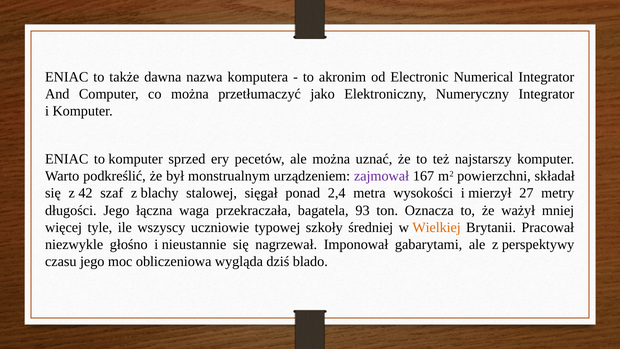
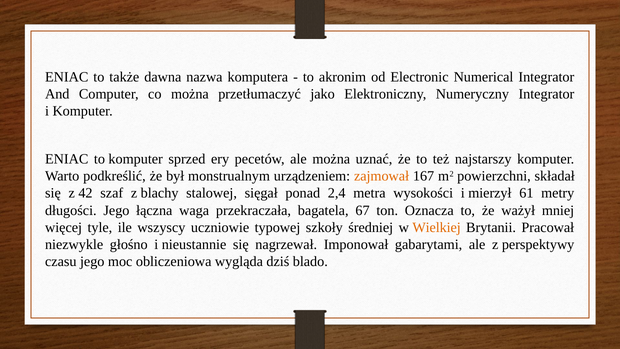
zajmował colour: purple -> orange (382, 176)
27: 27 -> 61 (526, 193)
93: 93 -> 67 (363, 210)
